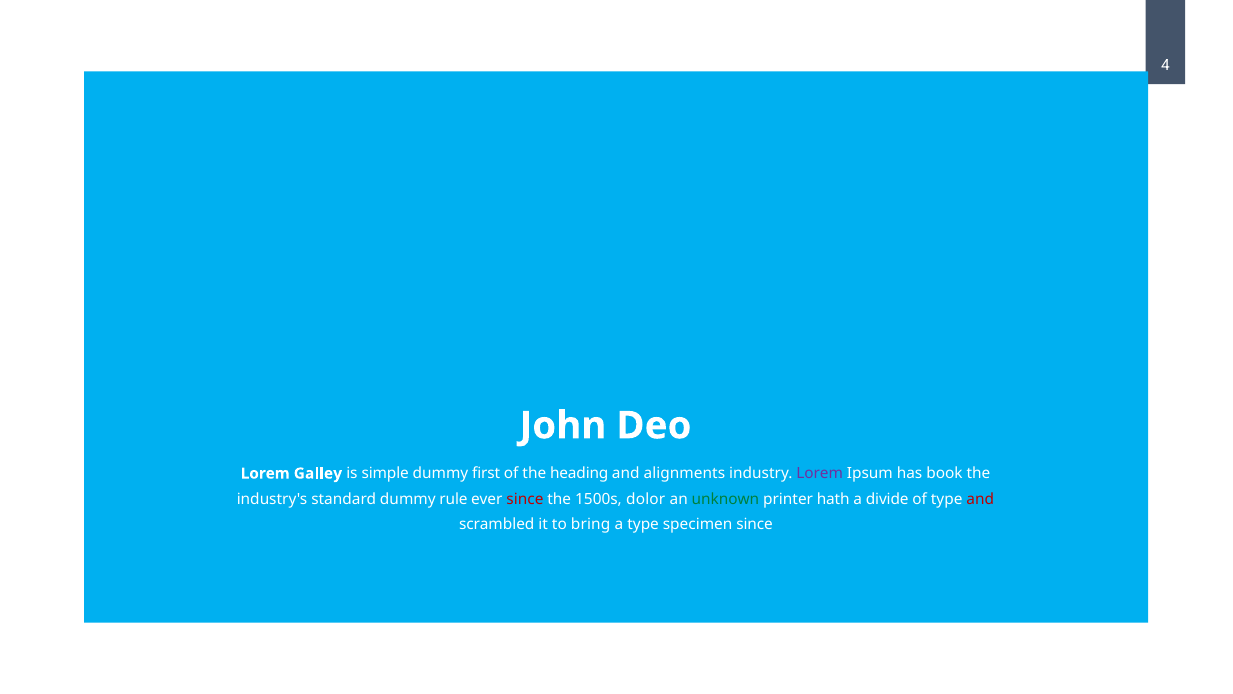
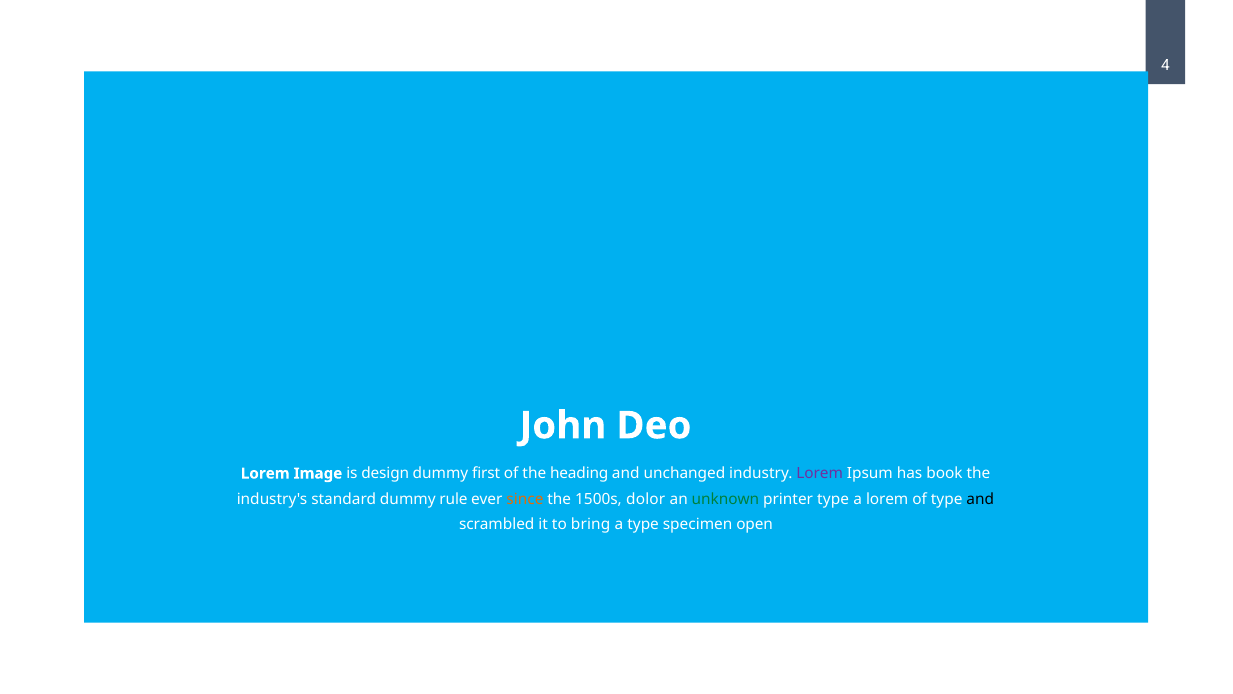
Galley: Galley -> Image (318, 473)
simple: simple -> design (385, 473)
alignments: alignments -> unchanged (684, 473)
since colour: red -> orange (525, 499)
printer hath: hath -> type (833, 499)
a divide: divide -> lorem (887, 499)
and colour: red -> black (980, 499)
specimen since: since -> open (755, 525)
